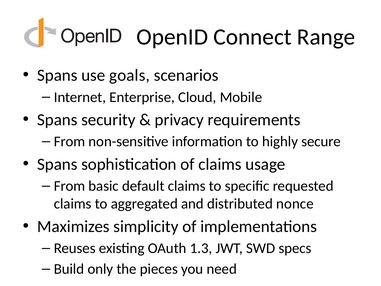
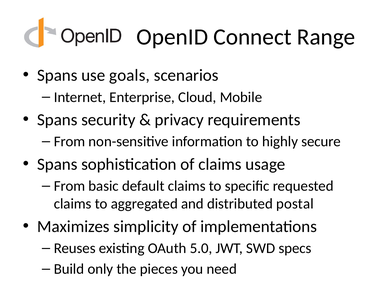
nonce: nonce -> postal (295, 204)
1.3: 1.3 -> 5.0 (201, 248)
